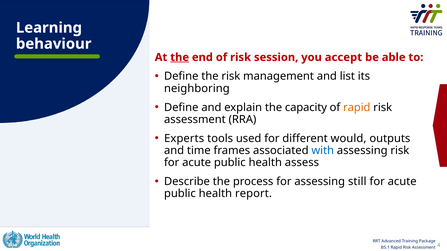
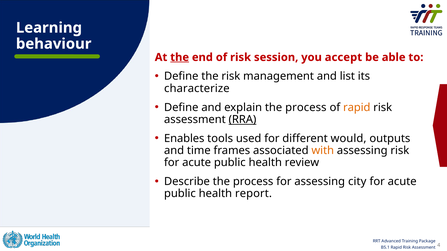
neighboring: neighboring -> characterize (197, 89)
explain the capacity: capacity -> process (306, 108)
RRA underline: none -> present (242, 120)
Experts: Experts -> Enables (184, 139)
with colour: blue -> orange (323, 151)
assess: assess -> review (302, 163)
still: still -> city (357, 182)
